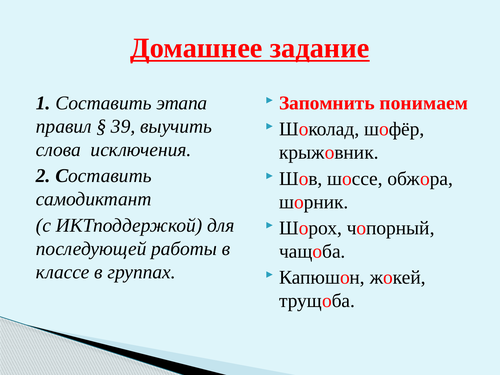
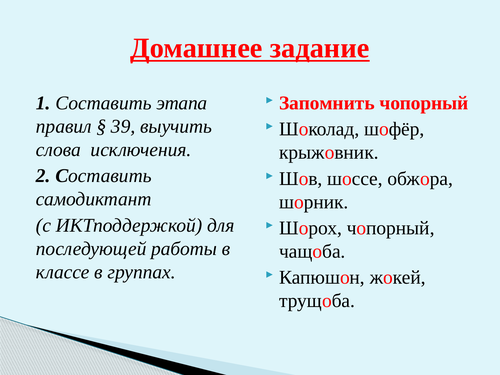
Запомнить понимаем: понимаем -> чопорный (424, 103)
